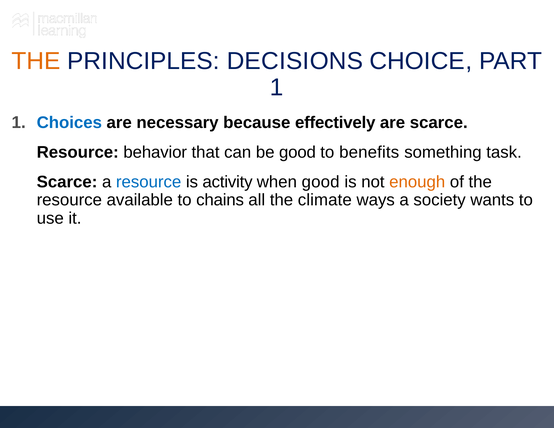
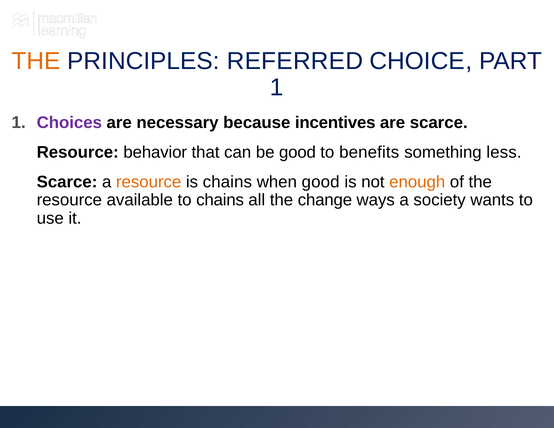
DECISIONS: DECISIONS -> REFERRED (295, 61)
Choices colour: blue -> purple (69, 123)
effectively: effectively -> incentives (335, 123)
task: task -> less (504, 152)
resource colour: blue -> orange (149, 182)
is activity: activity -> chains (227, 182)
climate: climate -> change (325, 200)
